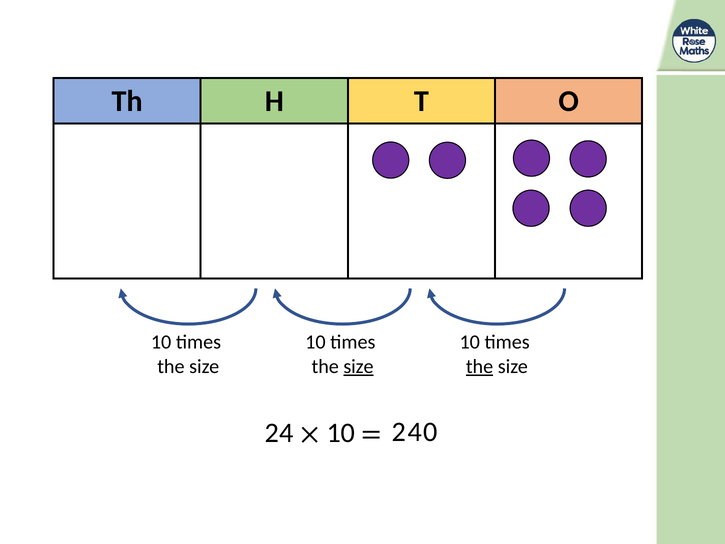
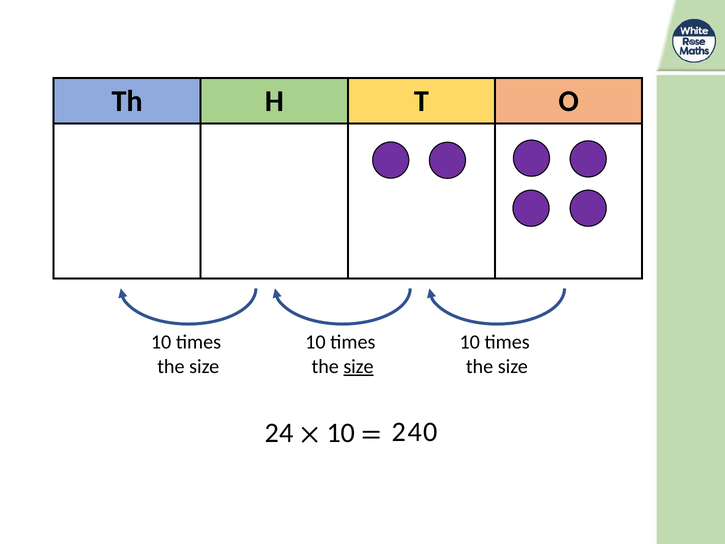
the underline: present -> none (480, 366)
